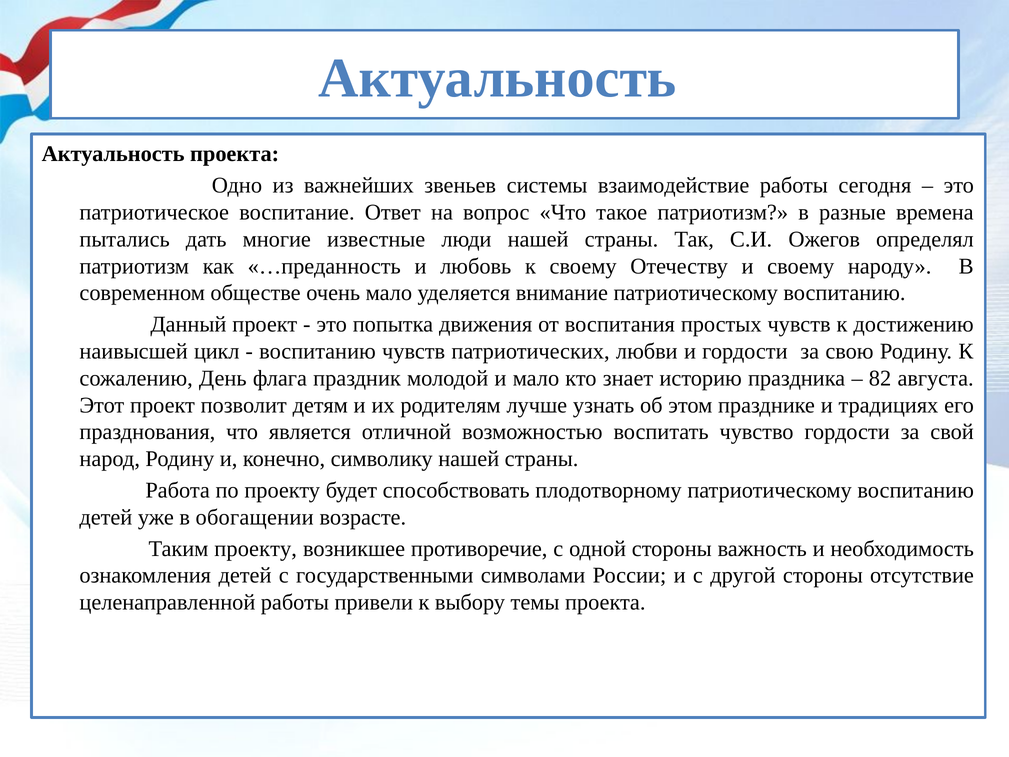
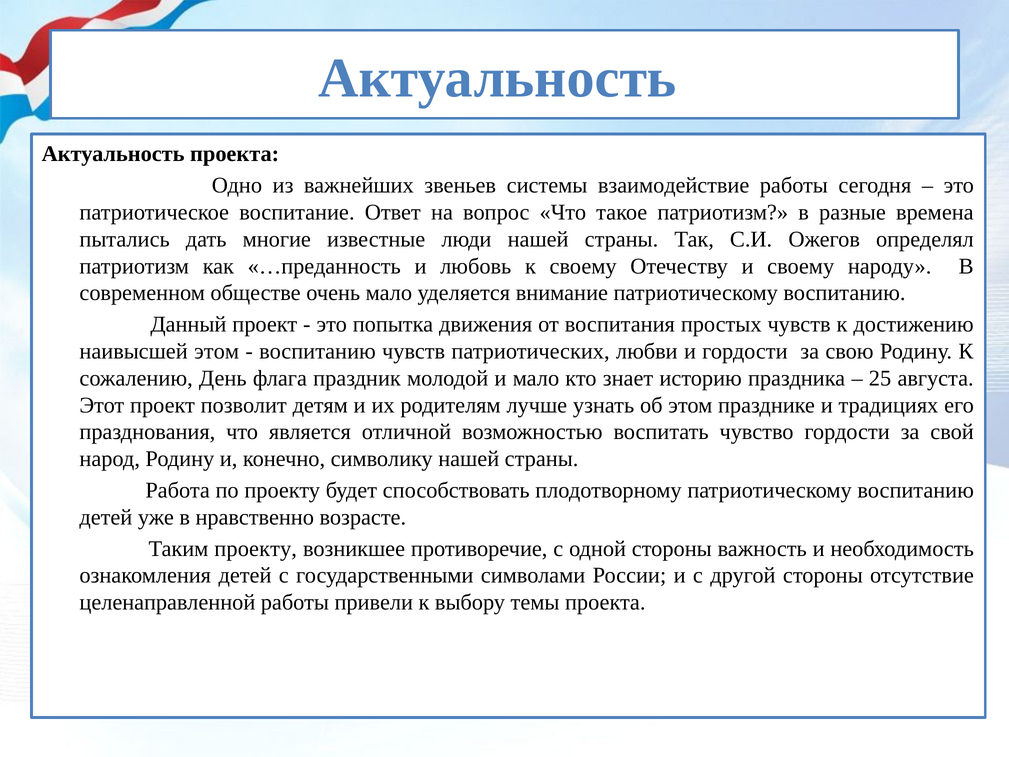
наивысшей цикл: цикл -> этом (217, 351)
82: 82 -> 25 (880, 378)
обогащении: обогащении -> нравственно (255, 517)
